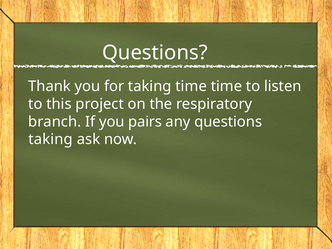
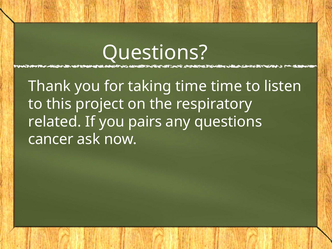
branch: branch -> related (55, 122)
taking: taking -> cancer (51, 139)
